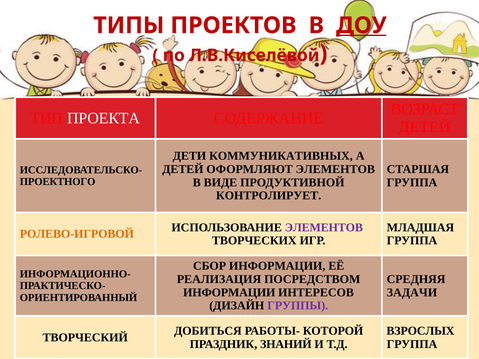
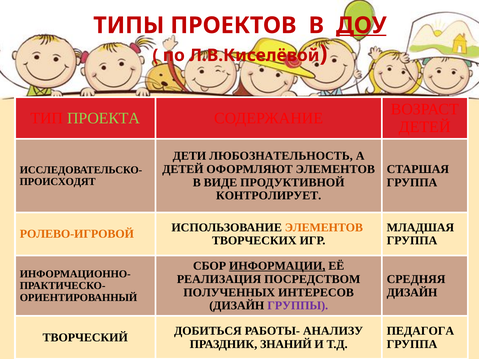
ПРОЕКТА colour: white -> light green (104, 118)
КОММУНИКАТИВНЫХ: КОММУНИКАТИВНЫХ -> ЛЮБОЗНАТЕЛЬНОСТЬ (281, 156)
ПРОЕКТНОГО: ПРОЕКТНОГО -> ПРОИСХОДЯТ (58, 182)
ЭЛЕМЕНТОВ colour: purple -> orange (324, 228)
ИНФОРМАЦИИ underline: none -> present (277, 266)
ИНФОРМАЦИИ: ИНФОРМАЦИИ -> ПОЛУЧЕННЫХ (229, 293)
ЗАДАЧИ: ЗАДАЧИ -> ДИЗАЙН (412, 293)
КОТОРОЙ: КОТОРОЙ -> АНАЛИЗУ (333, 331)
ВЗРОСЛЫХ: ВЗРОСЛЫХ -> ПЕДАГОГА (420, 331)
